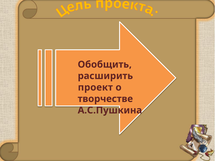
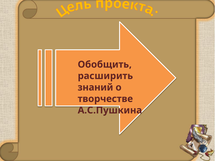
проект: проект -> знаний (95, 88)
